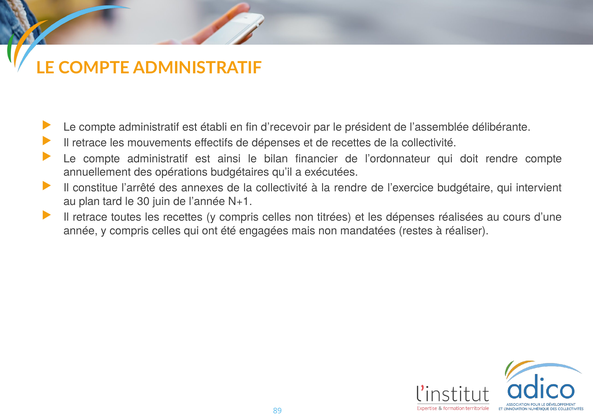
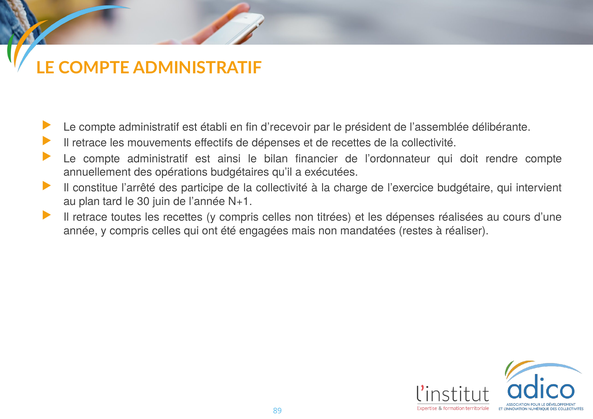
annexes: annexes -> participe (202, 188)
la rendre: rendre -> charge (351, 188)
